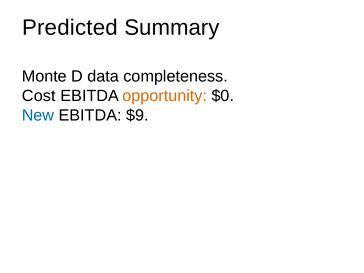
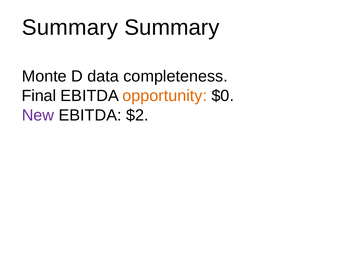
Predicted: Predicted -> Summary (70, 28)
Cost: Cost -> Final (39, 96)
New colour: blue -> purple (38, 115)
$9: $9 -> $2 (137, 115)
